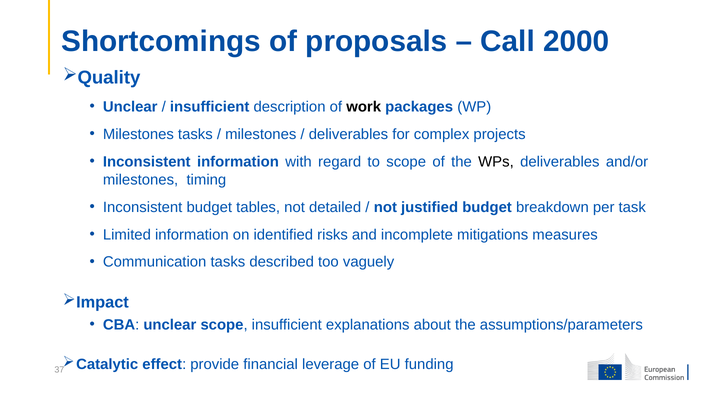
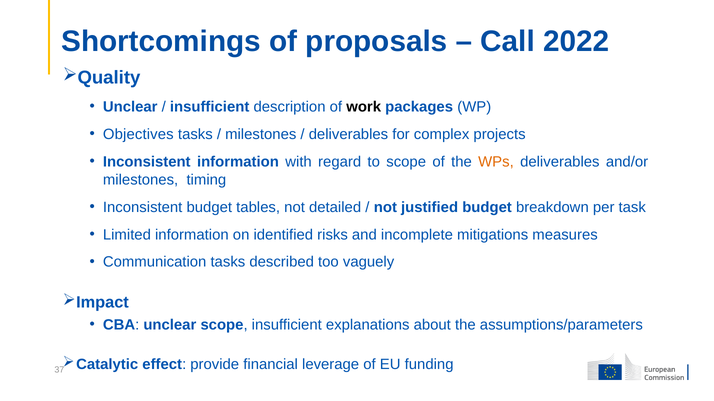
2000: 2000 -> 2022 (576, 42)
Milestones: Milestones -> Objectives (138, 135)
WPs colour: black -> orange (496, 162)
